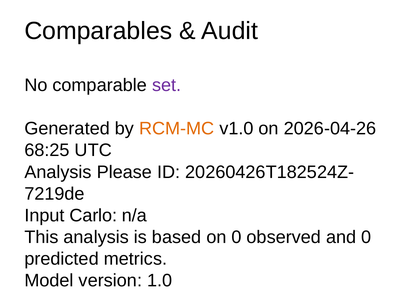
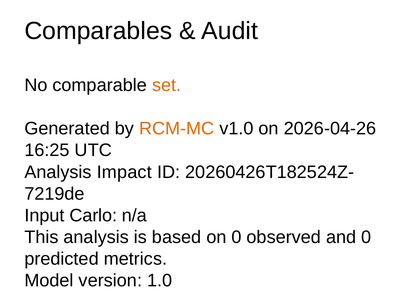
set colour: purple -> orange (167, 85)
68:25: 68:25 -> 16:25 (47, 150)
Please: Please -> Impact (124, 172)
